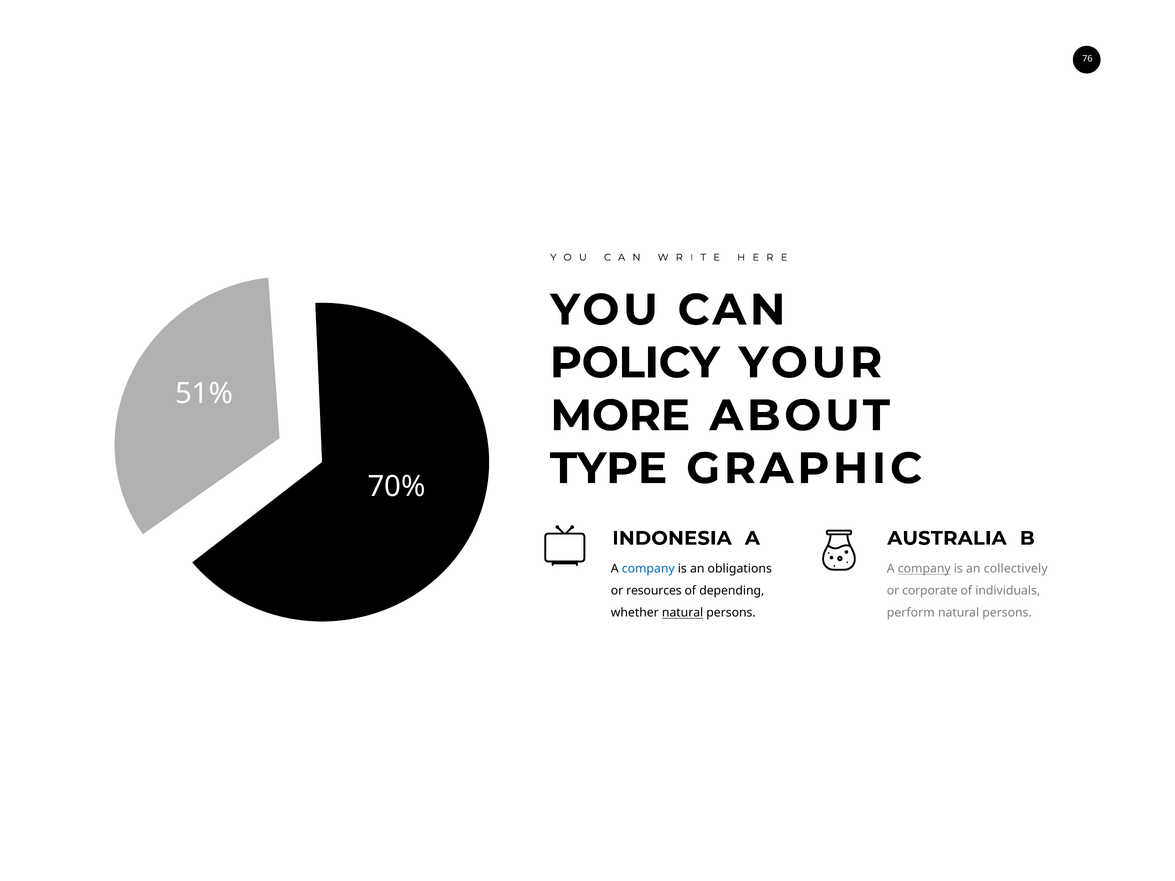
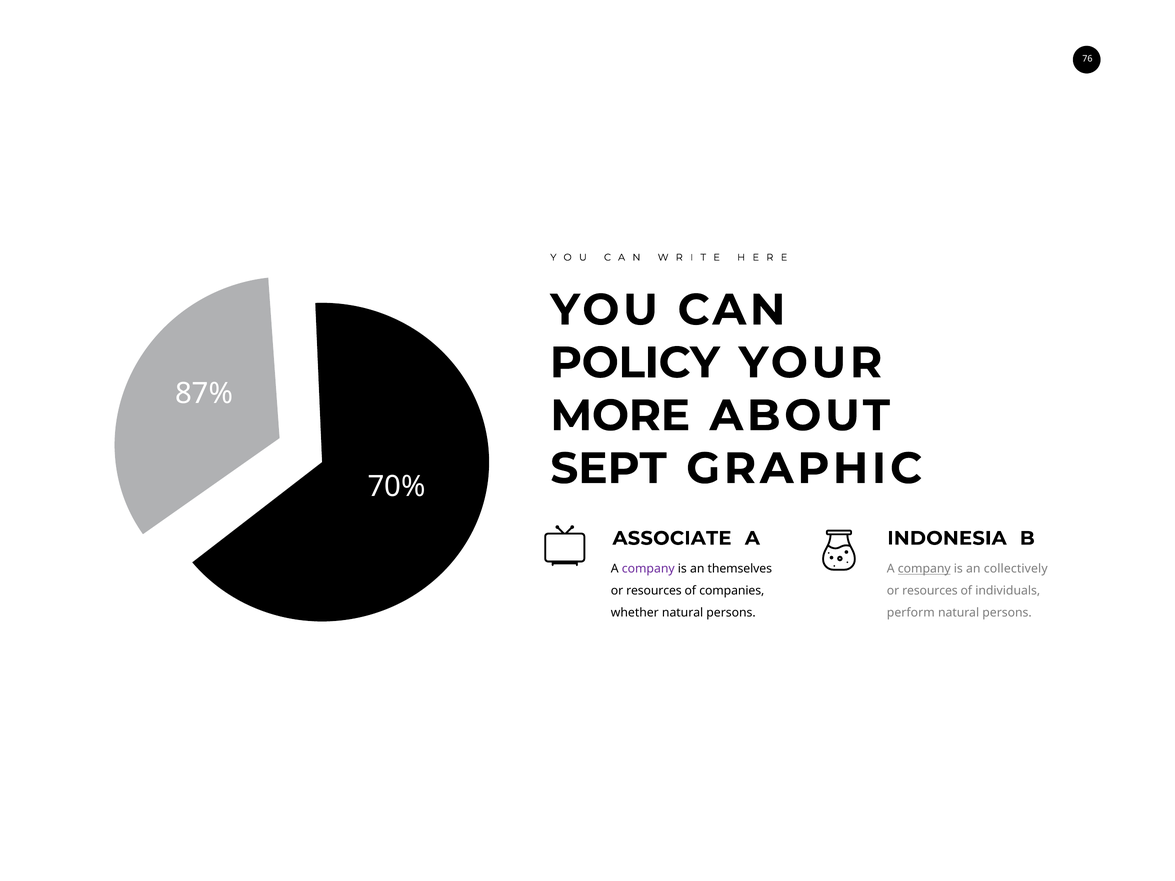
51%: 51% -> 87% (204, 394)
TYPE: TYPE -> SEPT (608, 469)
INDONESIA: INDONESIA -> ASSOCIATE (672, 538)
AUSTRALIA: AUSTRALIA -> INDONESIA (947, 538)
company colour: blue -> purple (648, 569)
obligations: obligations -> themselves (740, 569)
depending: depending -> companies (732, 591)
corporate: corporate -> resources (930, 591)
natural underline: present -> none (683, 613)
